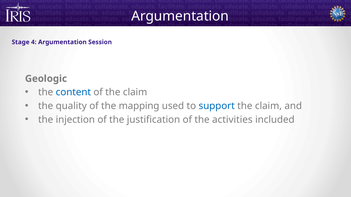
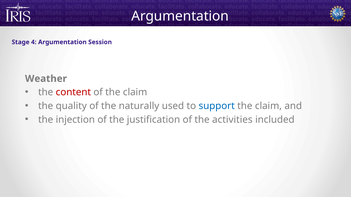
Geologic: Geologic -> Weather (46, 79)
content colour: blue -> red (73, 92)
mapping: mapping -> naturally (139, 106)
